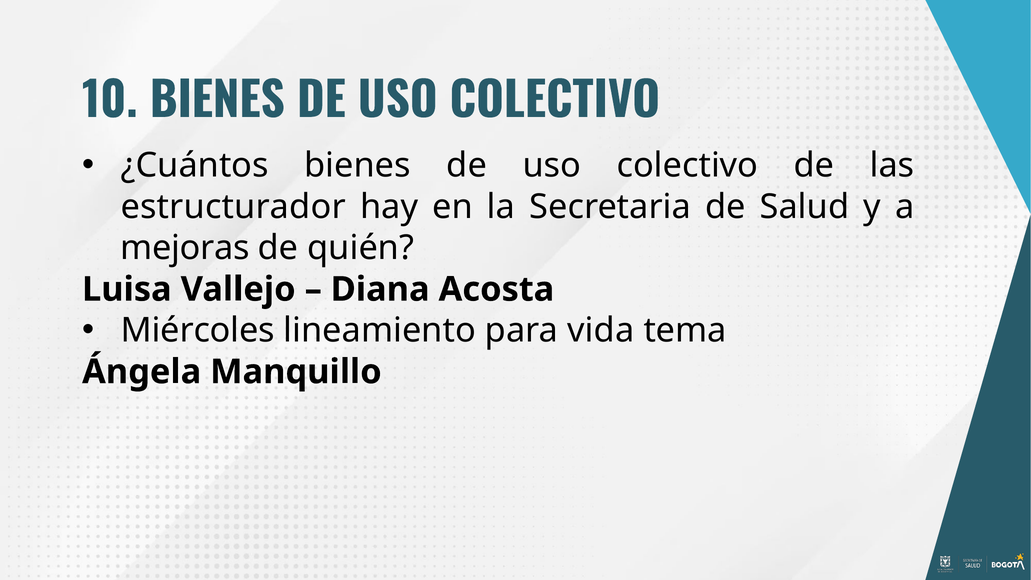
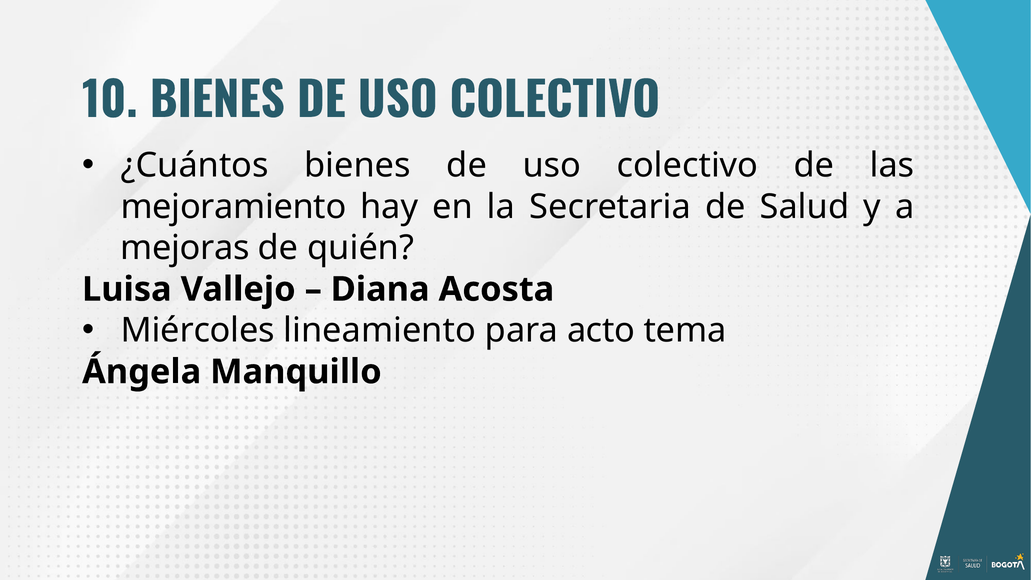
estructurador: estructurador -> mejoramiento (234, 207)
vida: vida -> acto (601, 331)
